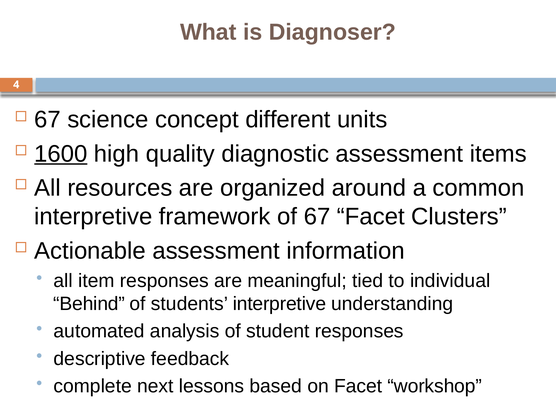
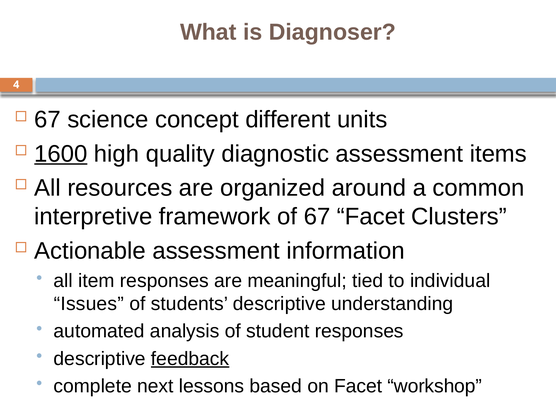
Behind: Behind -> Issues (89, 304)
students interpretive: interpretive -> descriptive (279, 304)
feedback underline: none -> present (190, 359)
